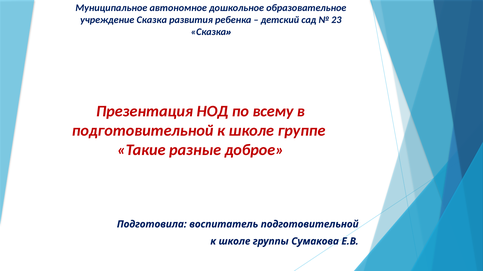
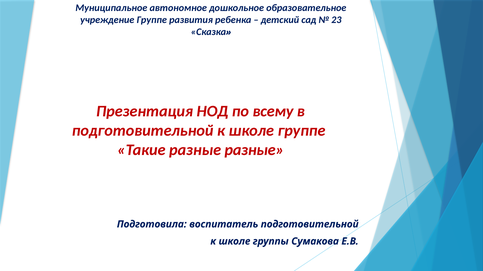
учреждение Сказка: Сказка -> Группе (152, 20)
разные доброе: доброе -> разные (254, 150)
